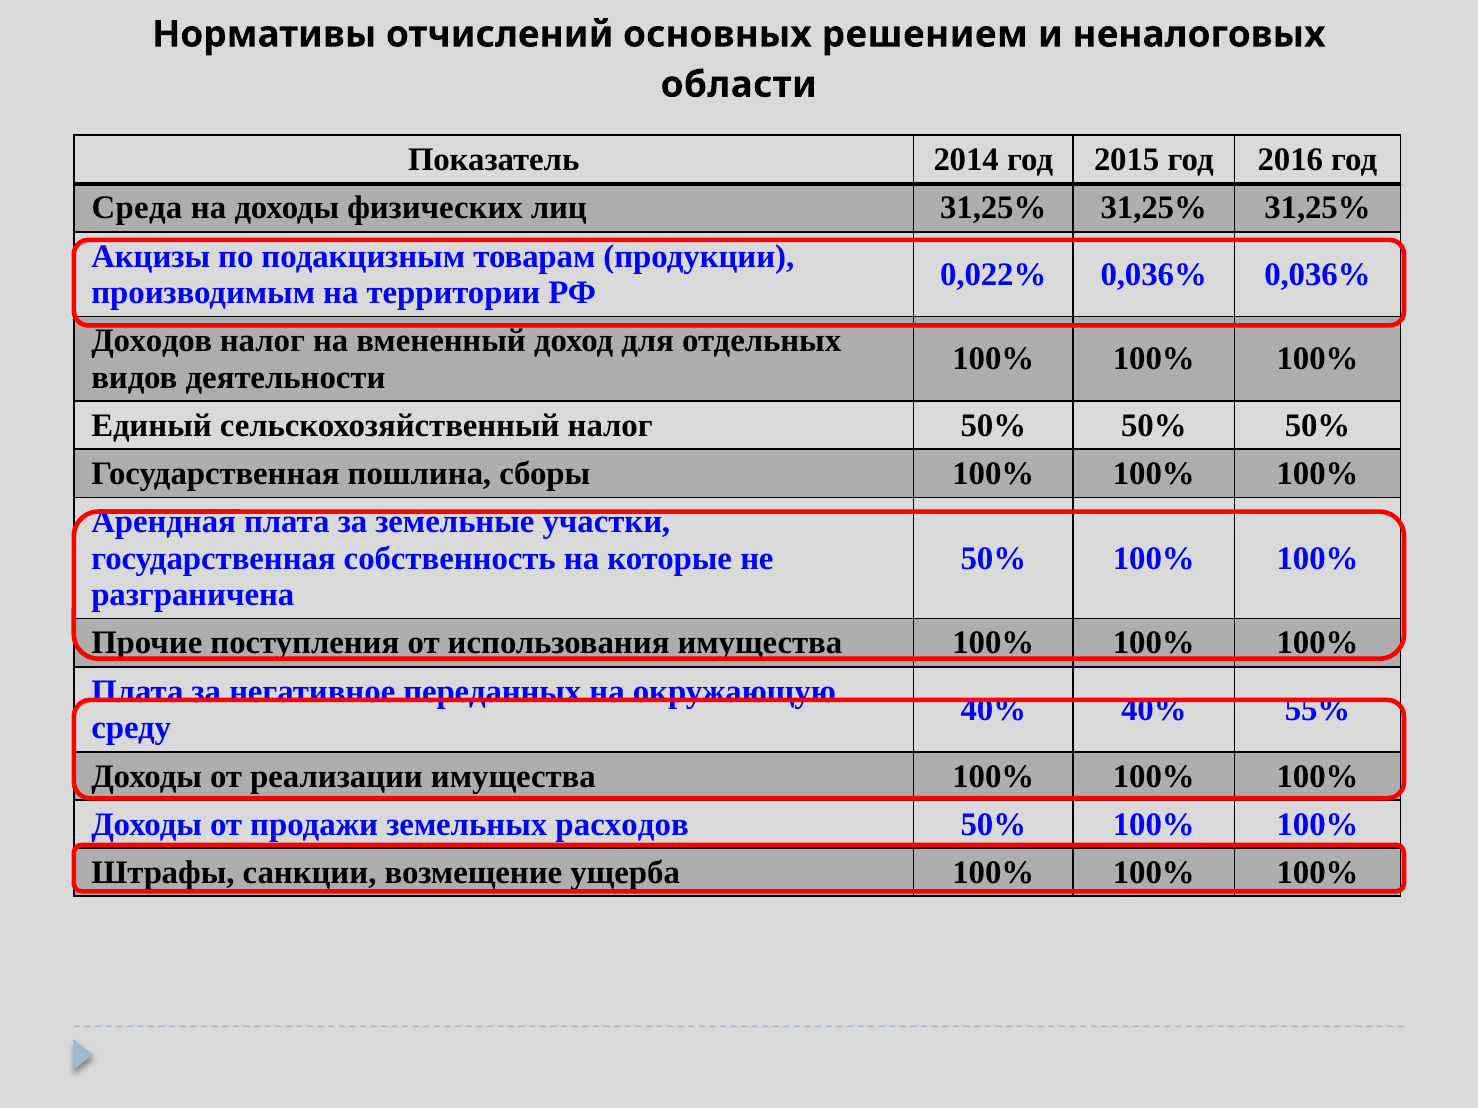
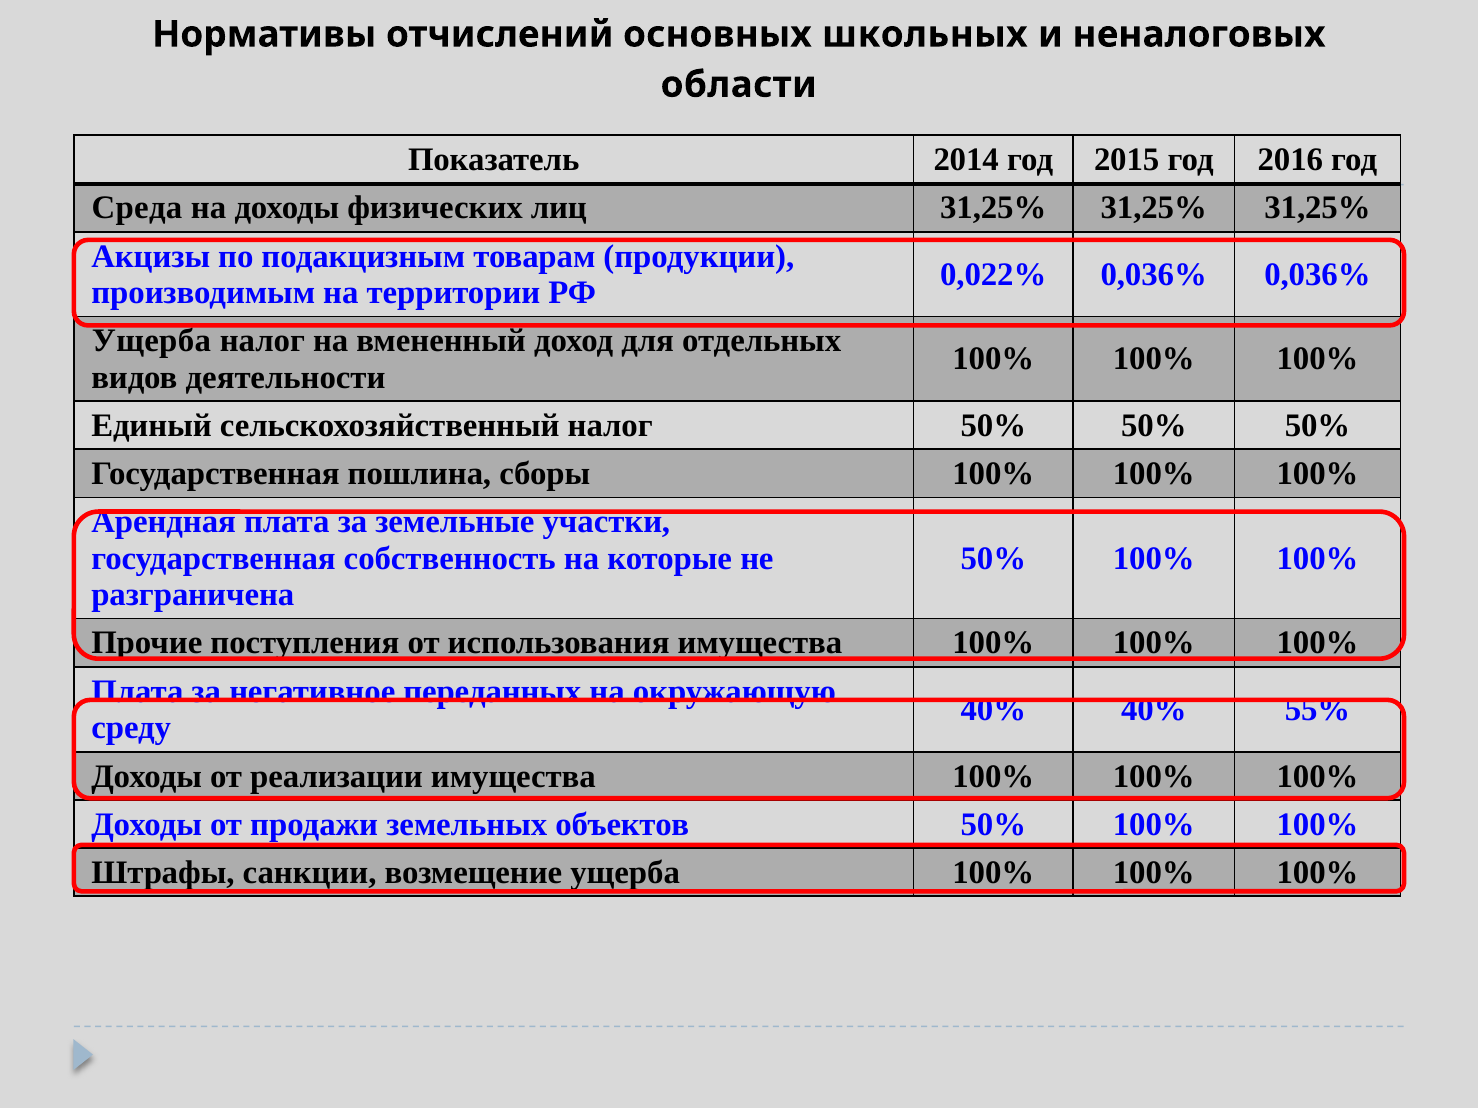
решением: решением -> школьных (925, 34)
Доходов: Доходов -> Ущерба (151, 341)
расходов: расходов -> объектов (622, 825)
